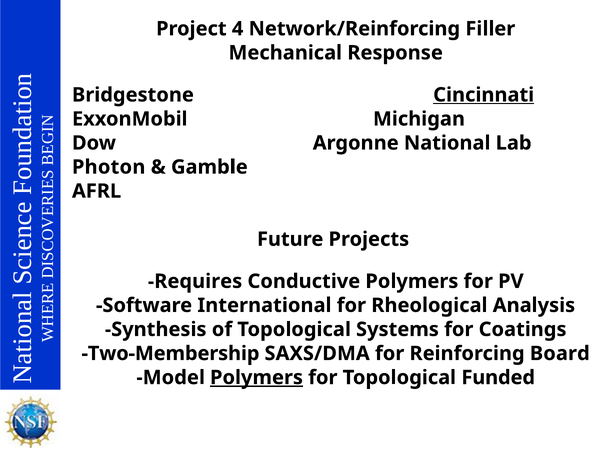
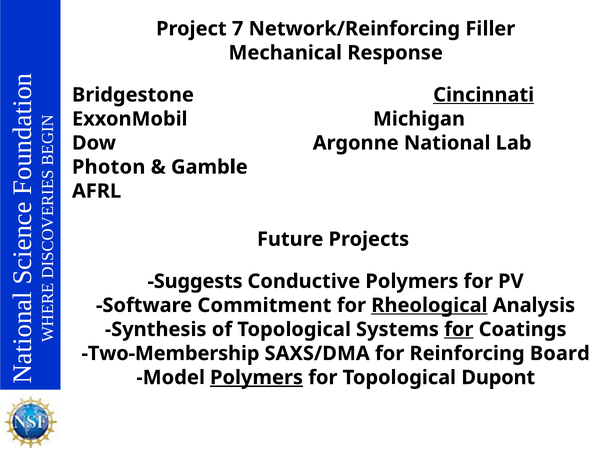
4: 4 -> 7 (238, 29)
Requires: Requires -> Suggests (195, 282)
International: International -> Commitment (264, 306)
Rheological underline: none -> present (429, 306)
for underline: none -> present (459, 330)
Funded: Funded -> Dupont (498, 378)
